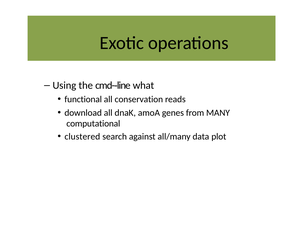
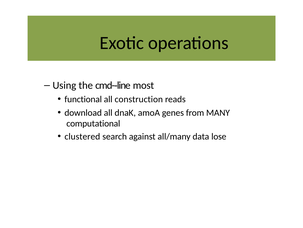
what: what -> most (143, 85)
conservation: conservation -> construction (139, 99)
plot: plot -> lose (219, 136)
